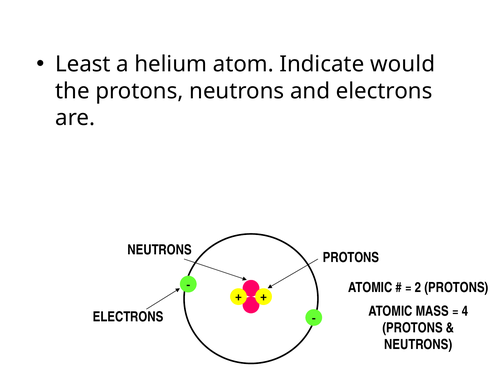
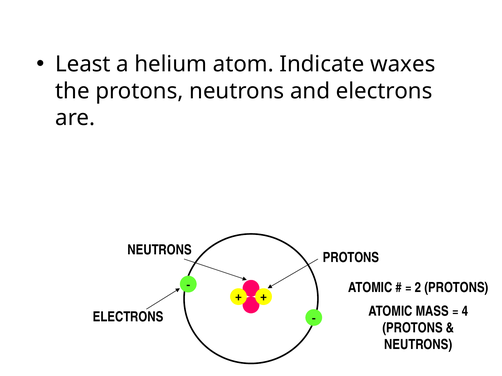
would: would -> waxes (403, 64)
